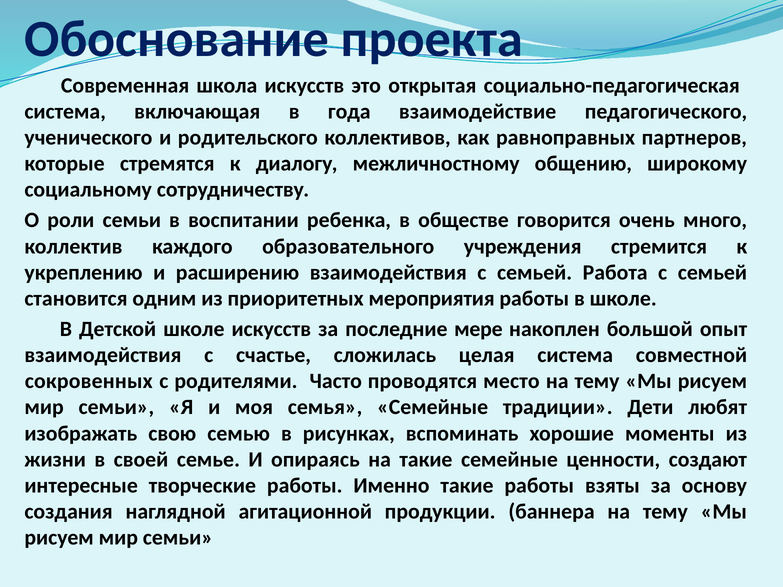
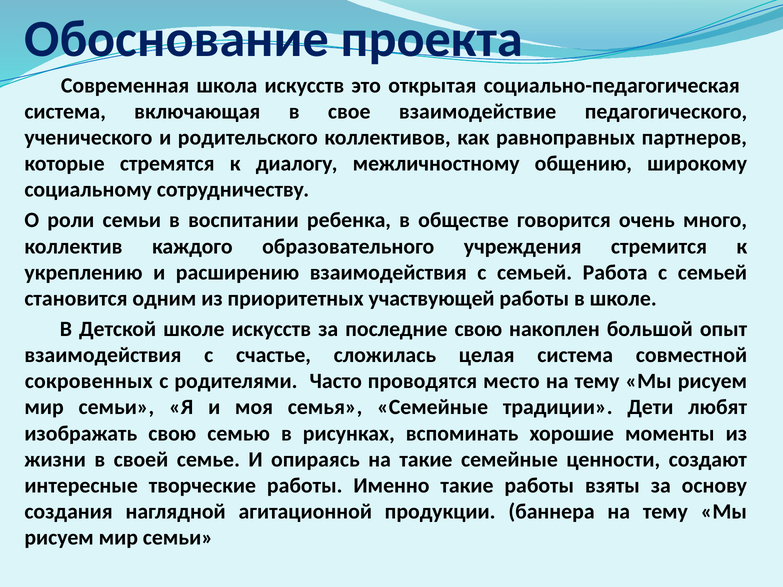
года: года -> свое (349, 112)
мероприятия: мероприятия -> участвующей (432, 299)
последние мере: мере -> свою (478, 329)
